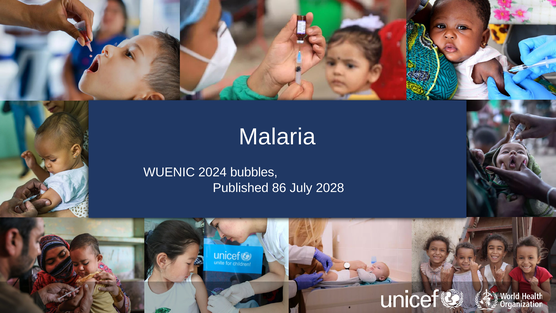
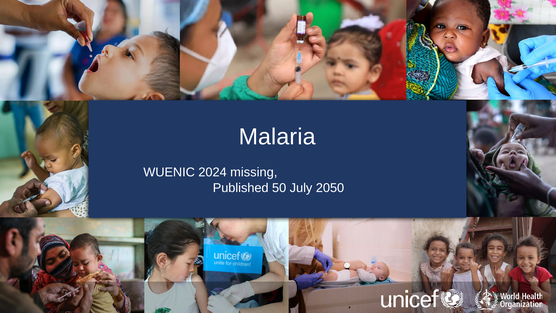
bubbles: bubbles -> missing (254, 172)
86: 86 -> 50 (279, 188)
2028: 2028 -> 2050 (330, 188)
